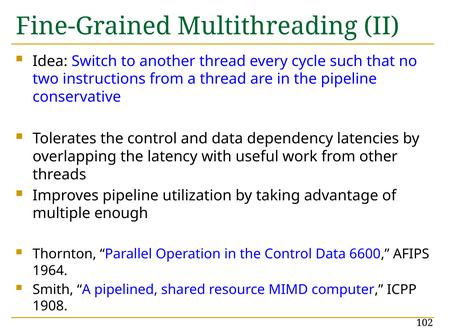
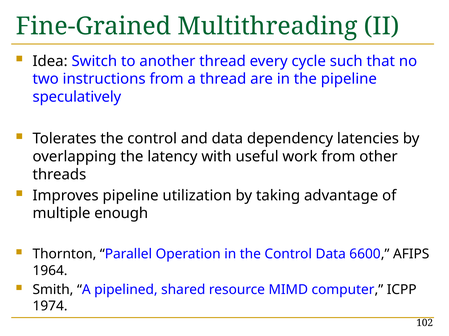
conservative: conservative -> speculatively (77, 97)
1908: 1908 -> 1974 (50, 307)
